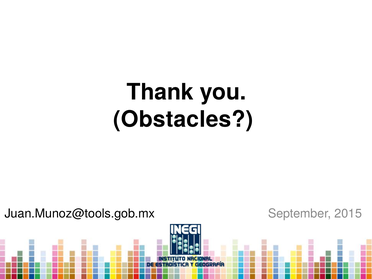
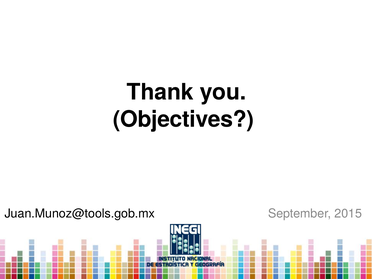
Obstacles: Obstacles -> Objectives (183, 119)
